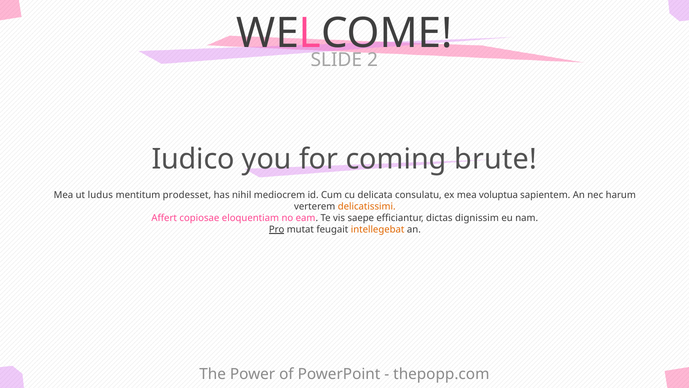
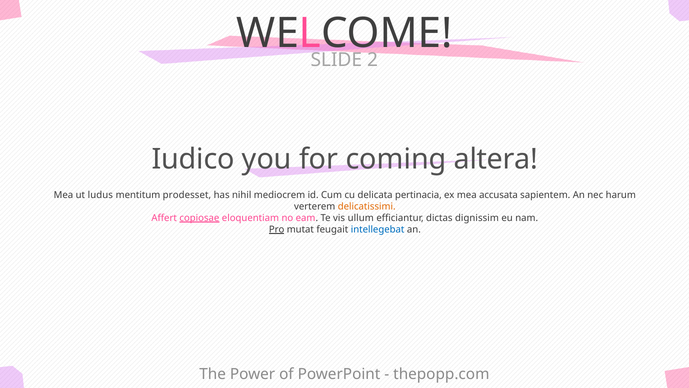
brute: brute -> altera (496, 159)
consulatu: consulatu -> pertinacia (418, 195)
voluptua: voluptua -> accusata (498, 195)
copiosae underline: none -> present (199, 218)
saepe: saepe -> ullum (361, 218)
intellegebat colour: orange -> blue (378, 229)
